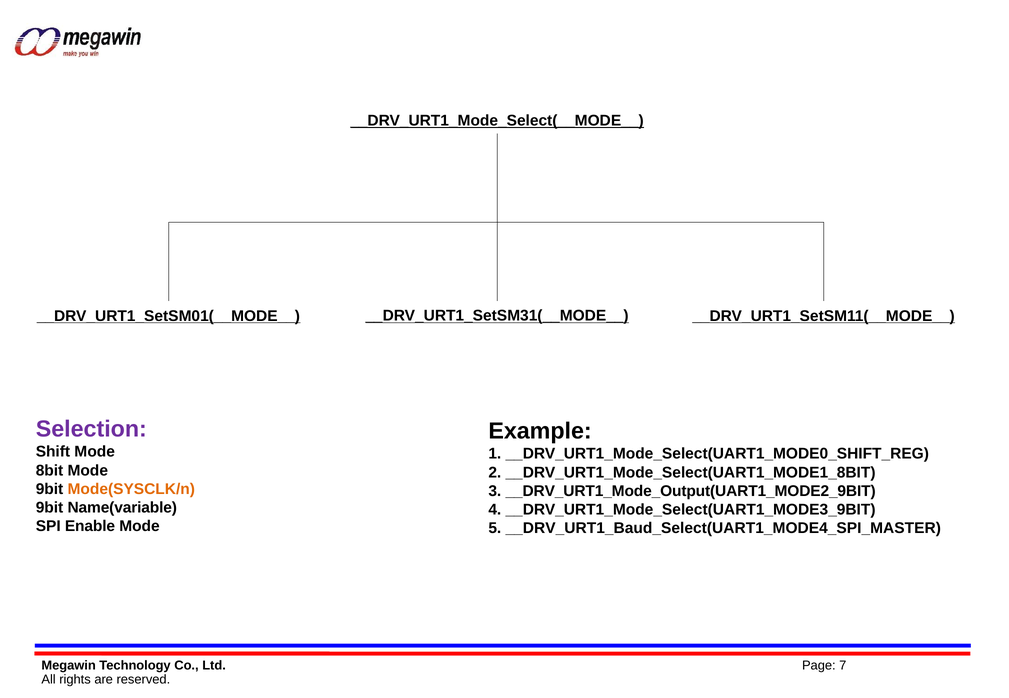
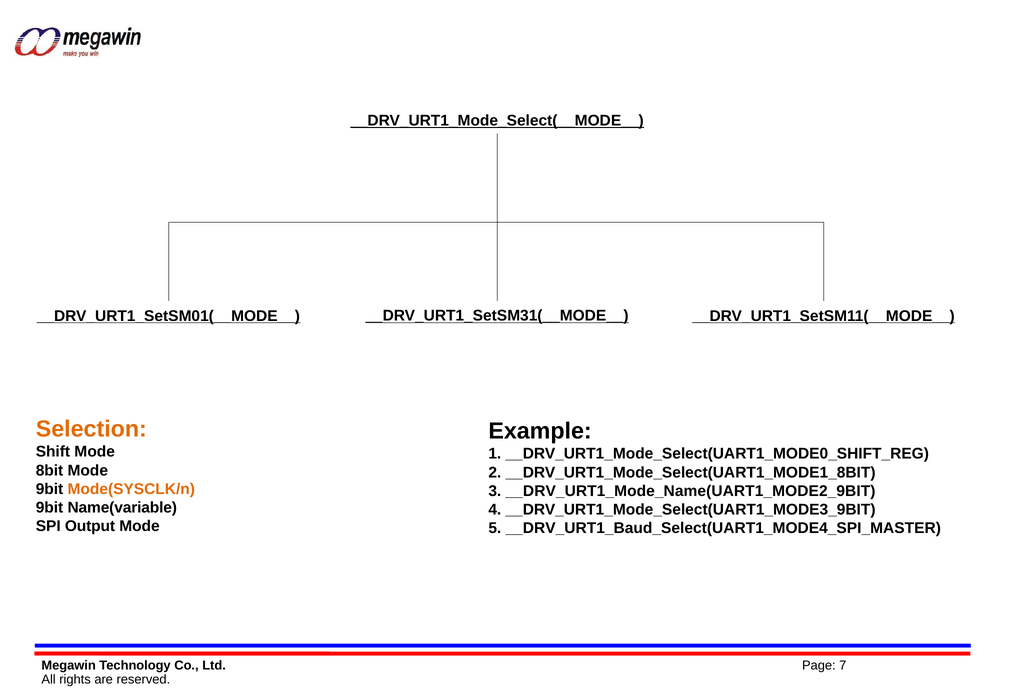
Selection colour: purple -> orange (91, 429)
__DRV_URT1_Mode_Output(UART1_MODE2_9BIT: __DRV_URT1_Mode_Output(UART1_MODE2_9BIT -> __DRV_URT1_Mode_Name(UART1_MODE2_9BIT (691, 491)
Enable: Enable -> Output (90, 527)
